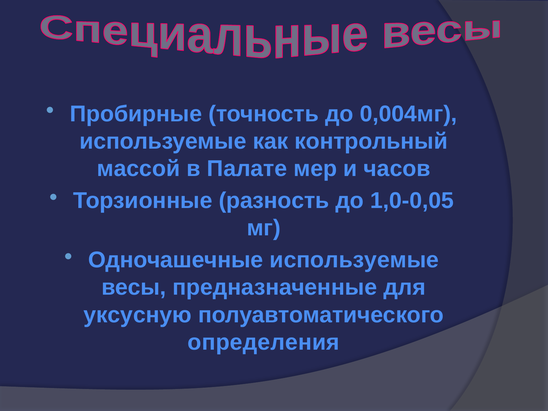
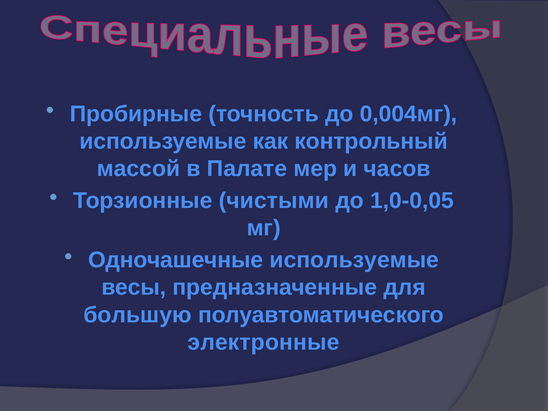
разность: разность -> чистыми (274, 201)
уксусную: уксусную -> большую (138, 315)
определения: определения -> электронные (264, 342)
